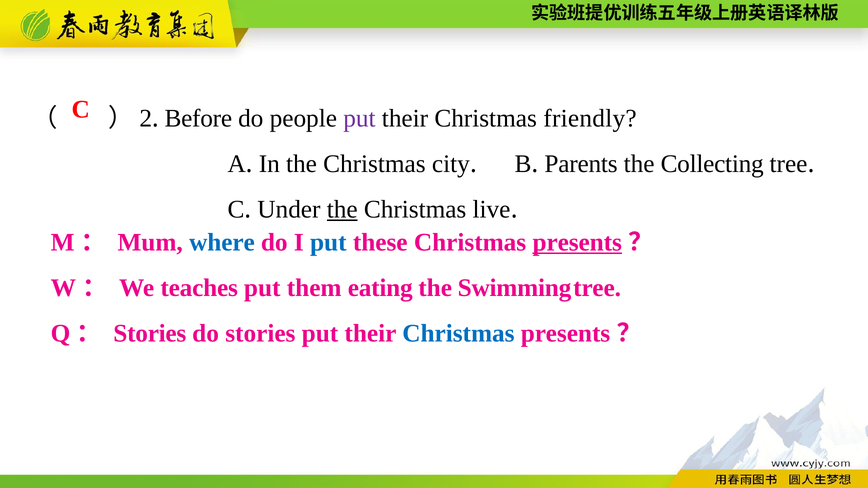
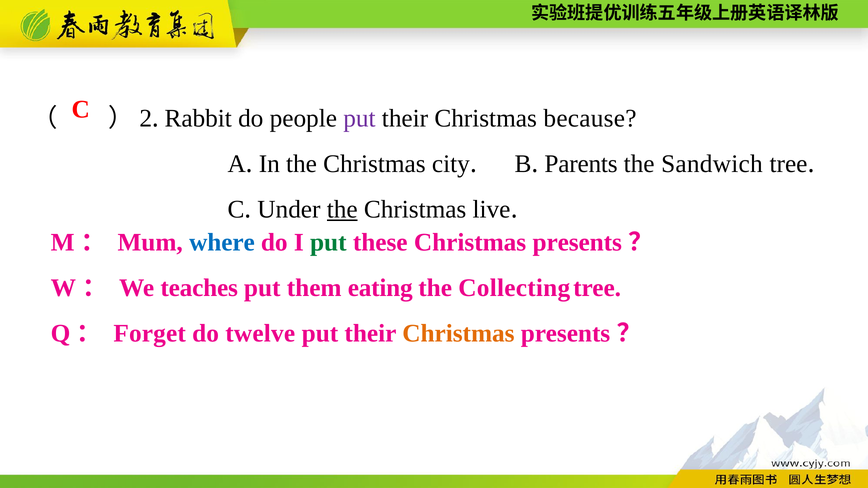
Before: Before -> Rabbit (198, 118)
friendly: friendly -> because (590, 118)
Collecting: Collecting -> Sandwich (712, 164)
put colour: blue -> green (328, 243)
presents underline: present -> none (577, 243)
Swimming: Swimming -> Collecting (514, 288)
Stories: Stories -> Forget (150, 334)
do stories: stories -> twelve (260, 334)
Christmas colour: blue -> orange (458, 334)
